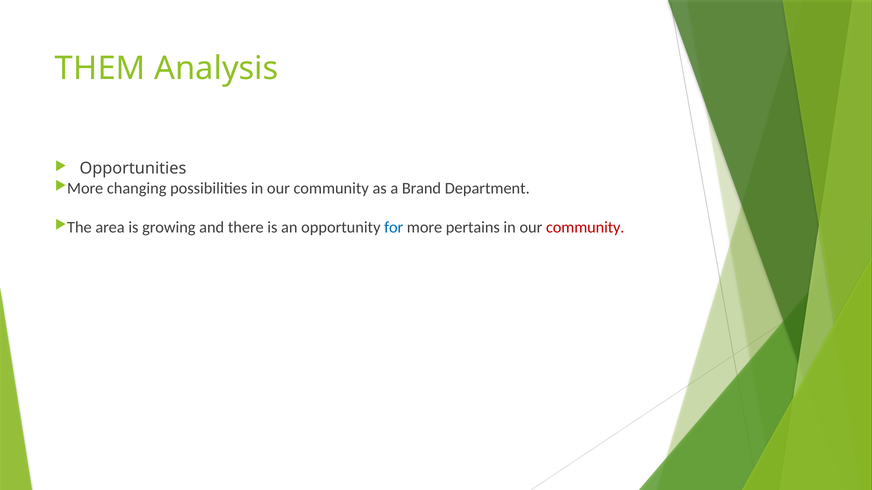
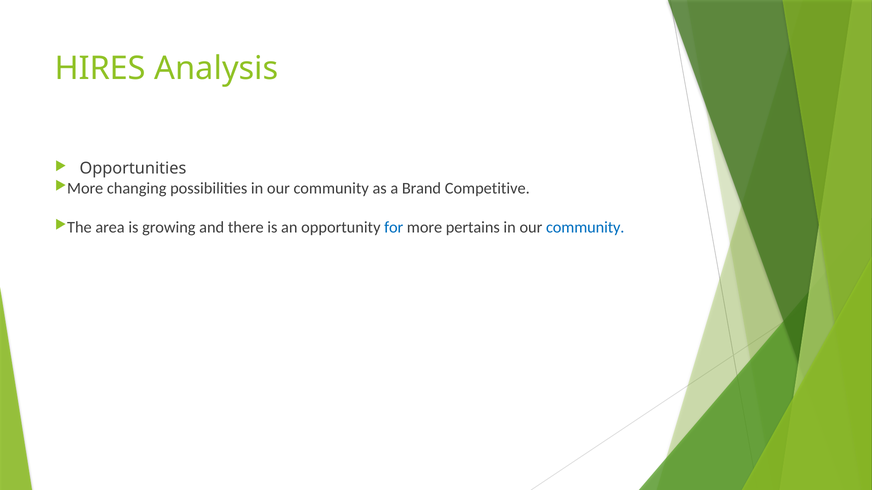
THEM: THEM -> HIRES (100, 69)
Department: Department -> Competitive (487, 188)
community colour: red -> blue (585, 228)
